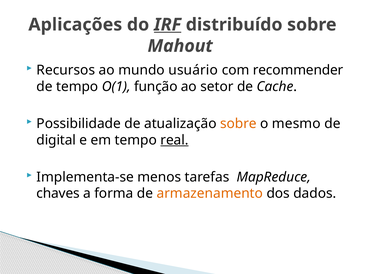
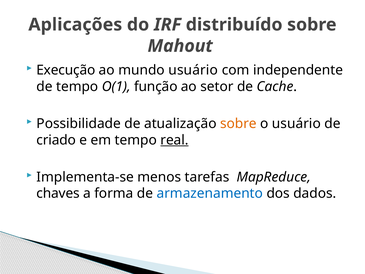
IRF underline: present -> none (168, 25)
Recursos: Recursos -> Execução (66, 70)
recommender: recommender -> independente (298, 70)
o mesmo: mesmo -> usuário (296, 123)
digital: digital -> criado (56, 140)
armazenamento colour: orange -> blue (210, 193)
